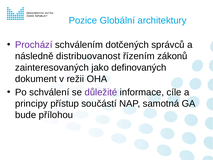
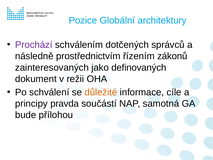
distribuovanost: distribuovanost -> prostřednictvím (88, 56)
důležité colour: purple -> orange (101, 92)
přístup: přístup -> pravda (65, 103)
